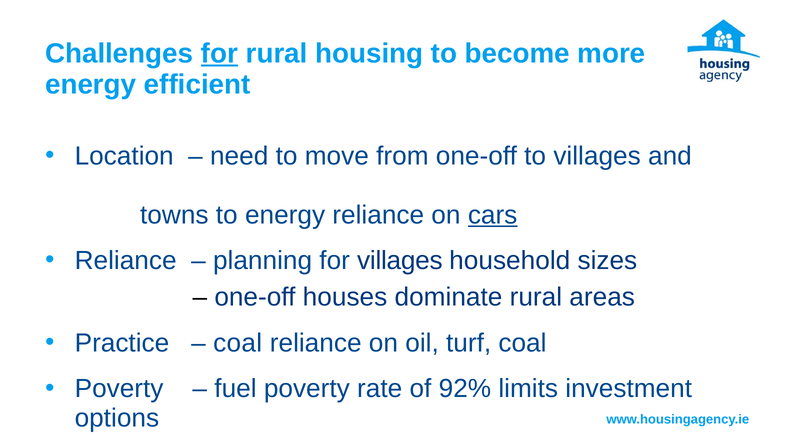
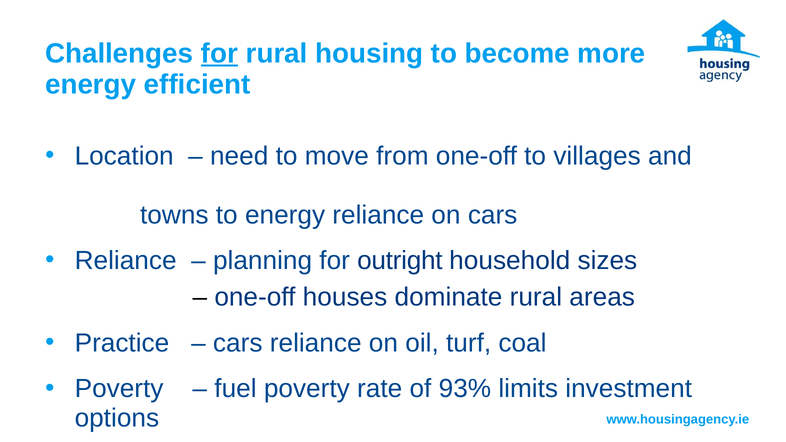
cars underline: present -> none (493, 215)
for villages: villages -> outright (400, 261)
coal: coal -> cars (238, 343)
92%: 92% -> 93% (465, 389)
